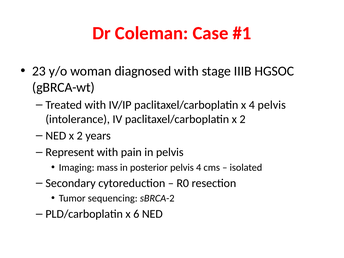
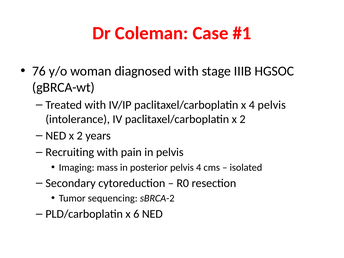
23: 23 -> 76 (39, 71)
Represent: Represent -> Recruiting (70, 152)
